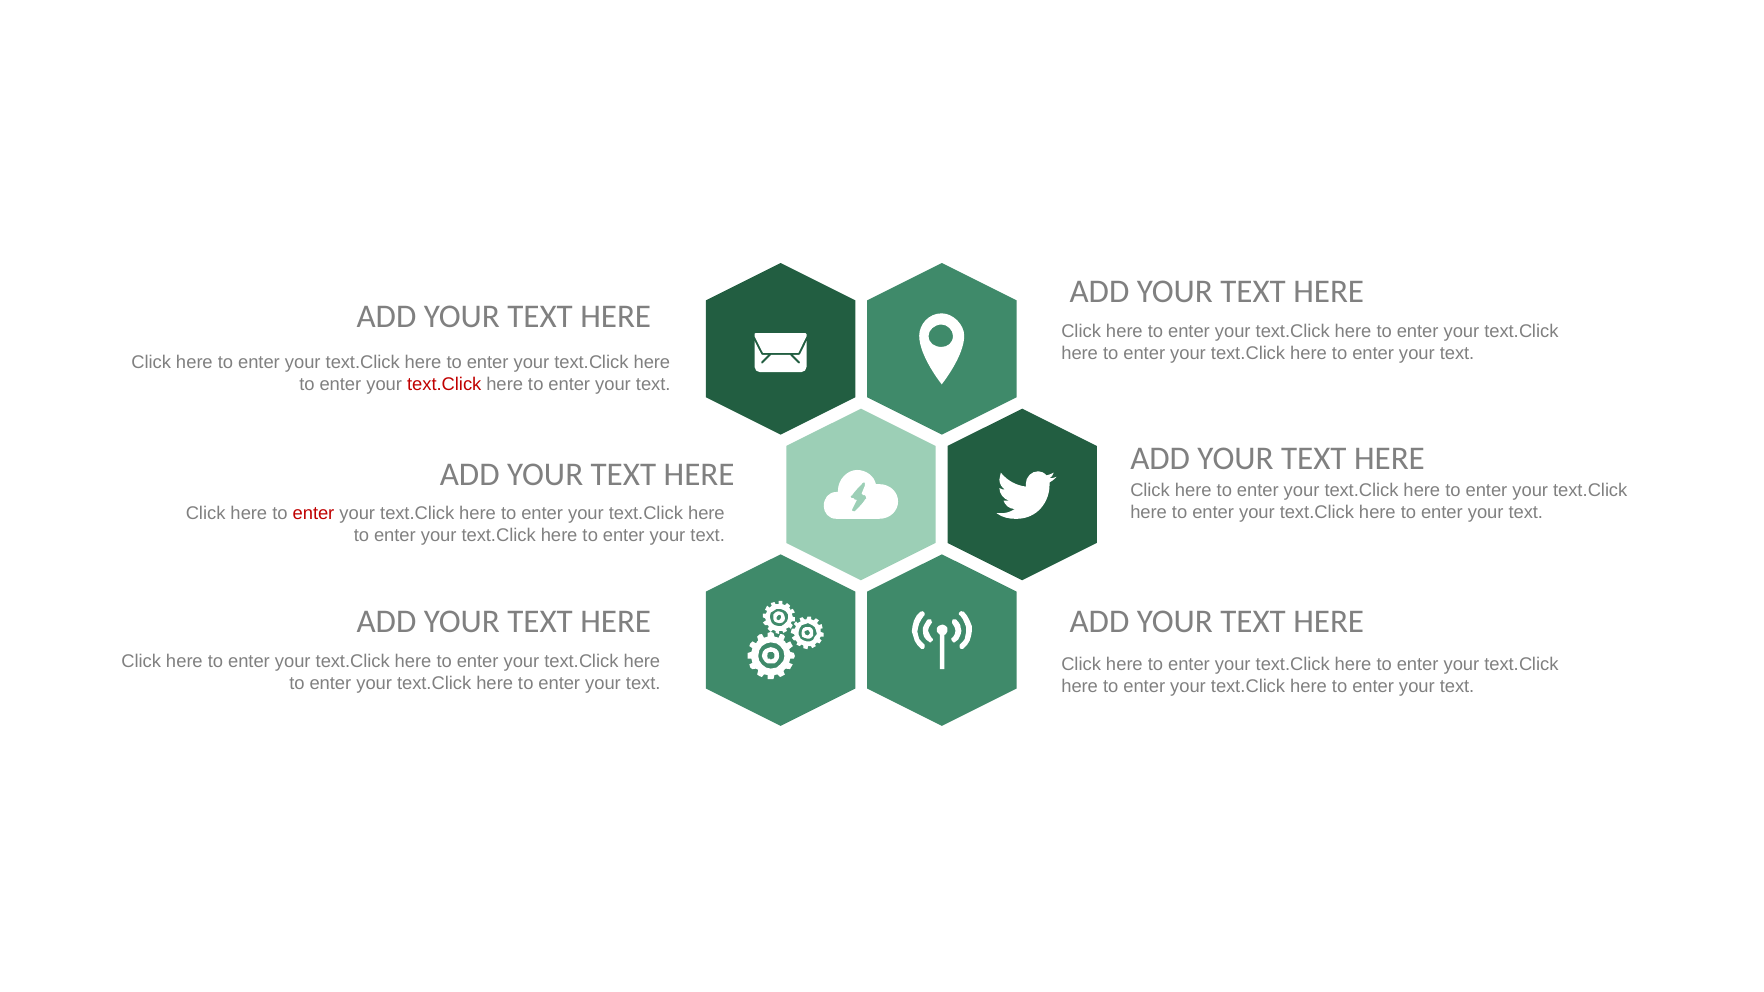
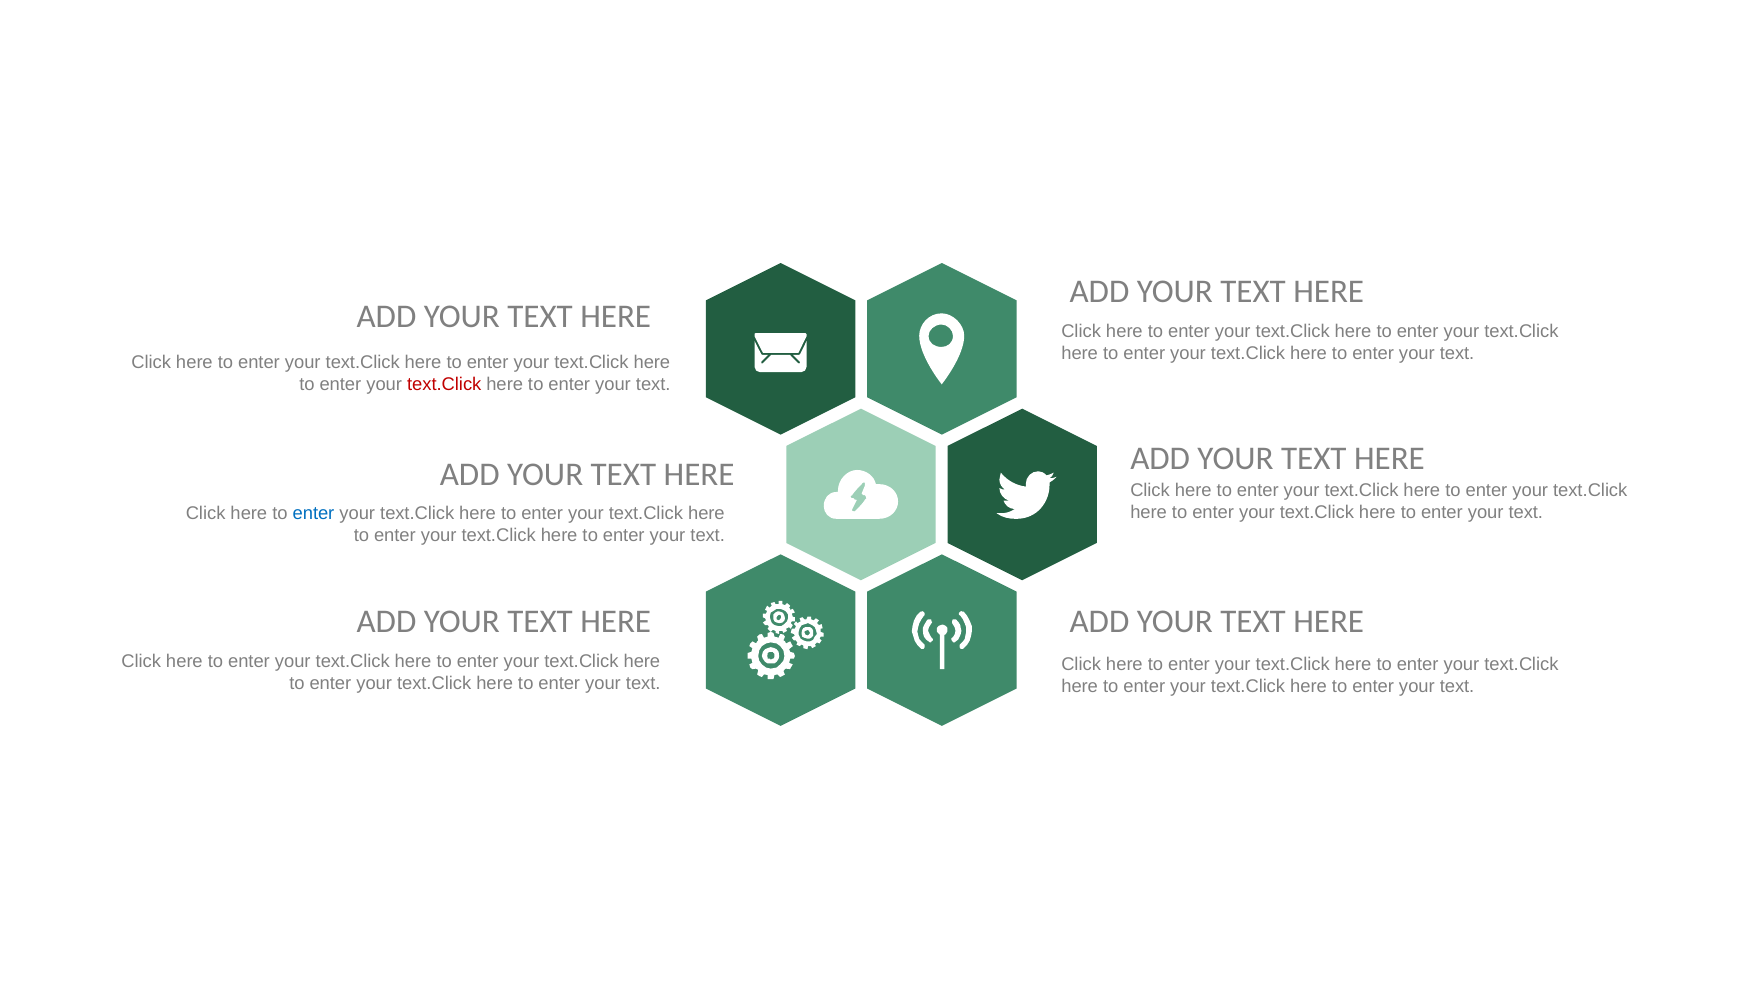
enter colour: red -> blue (314, 513)
